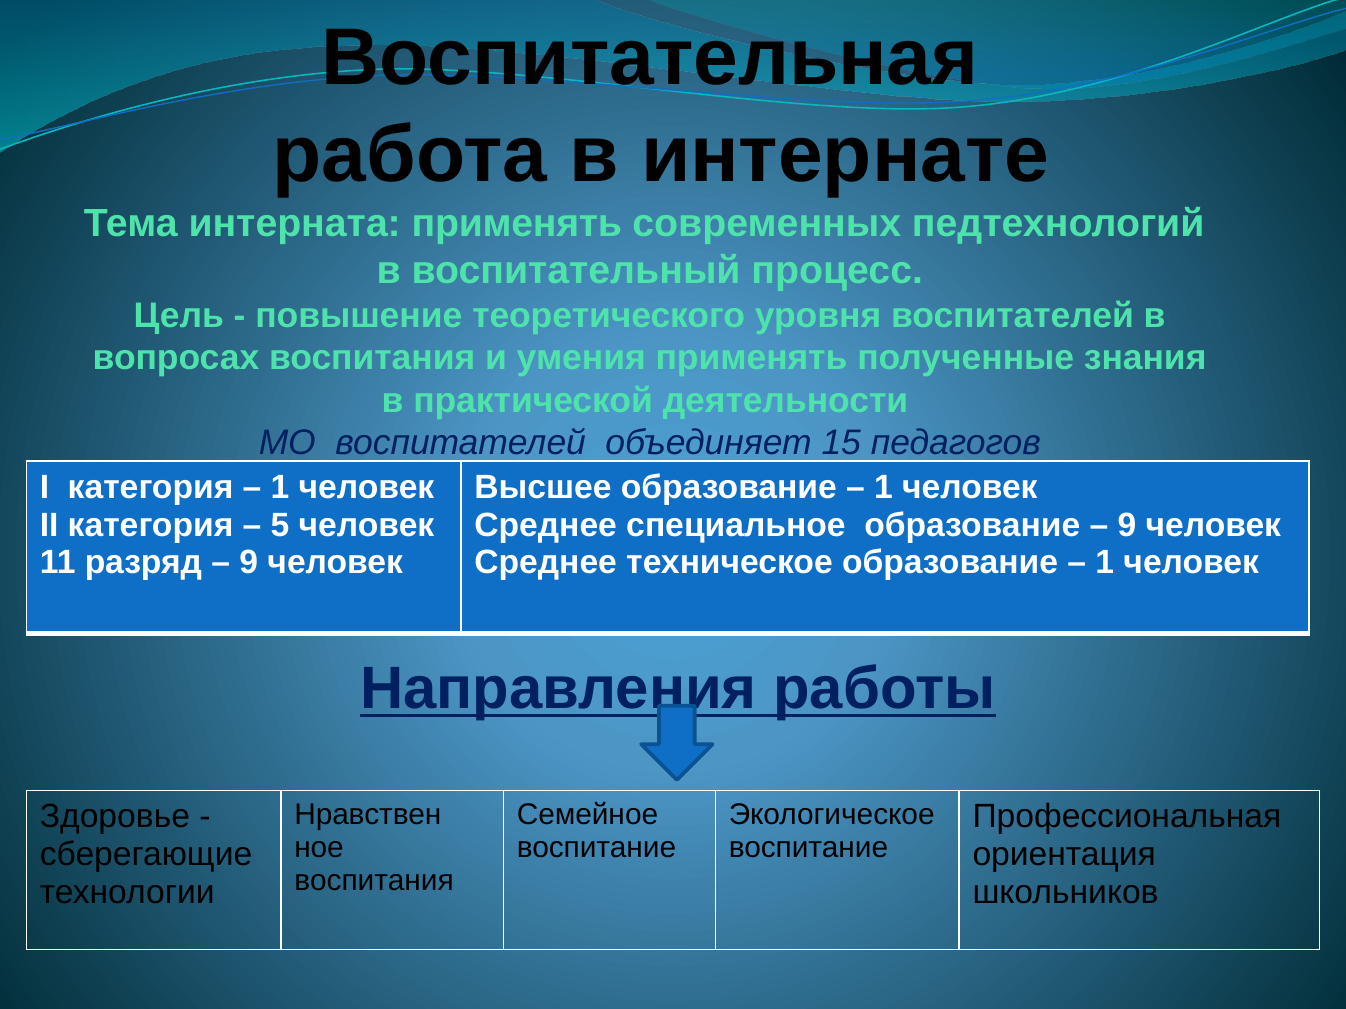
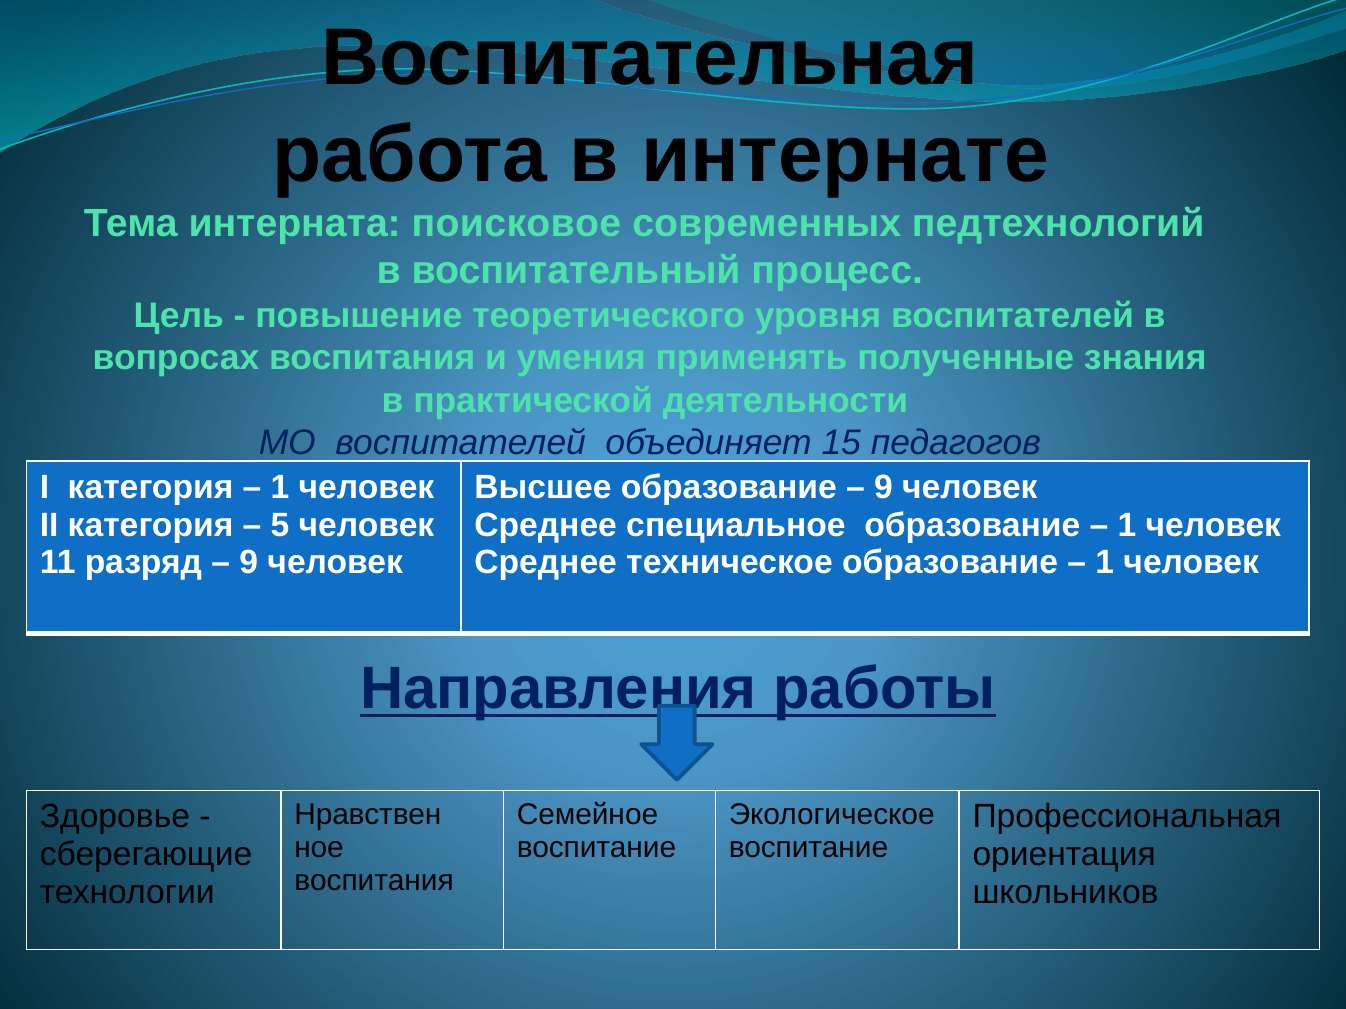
интерната применять: применять -> поисковое (516, 224)
1: 1 -> 9 (883, 488)
9: 9 -> 1 (1127, 525)
